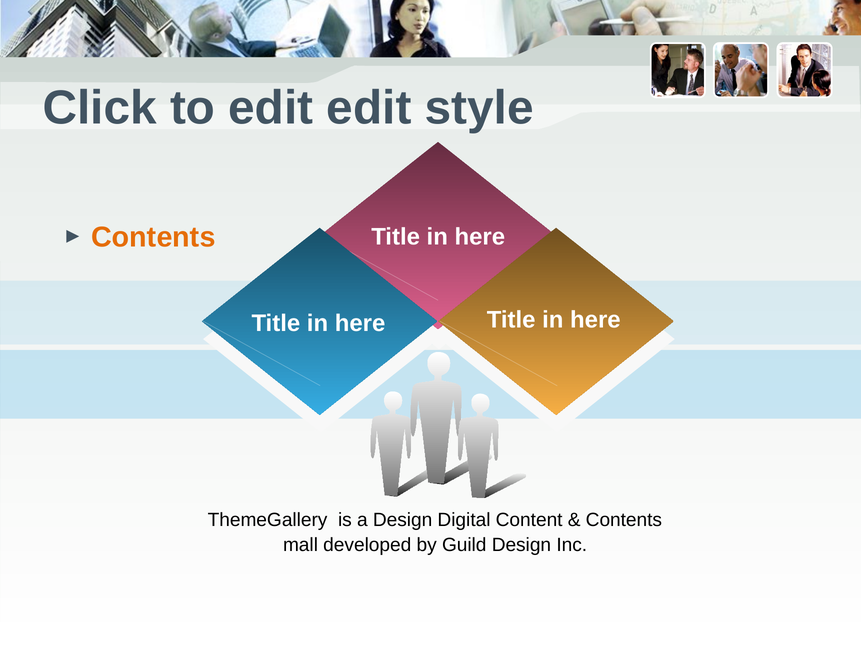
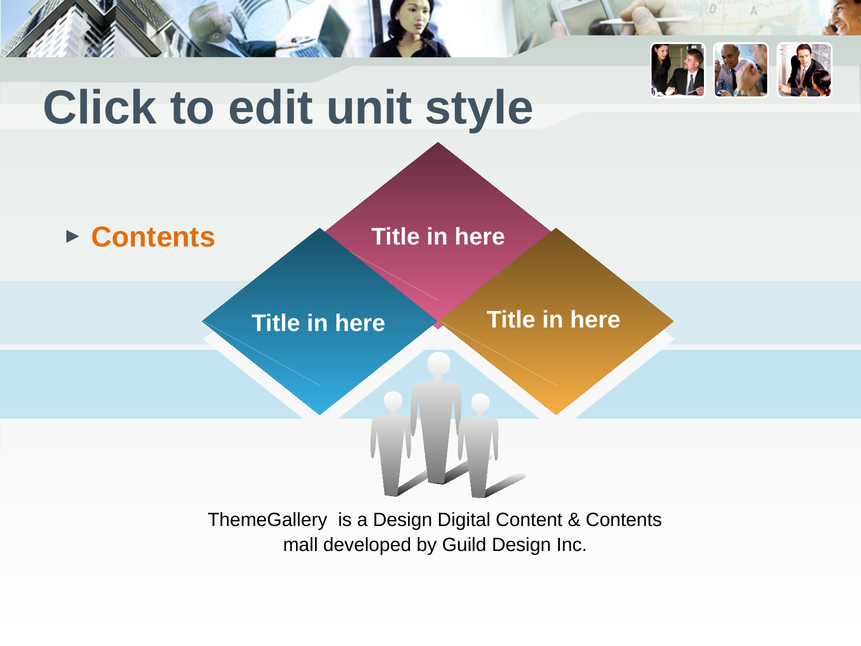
edit edit: edit -> unit (369, 108)
